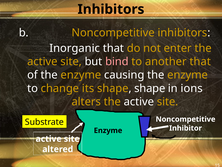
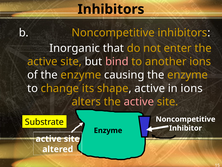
another that: that -> ions (200, 61)
shape shape: shape -> active (150, 88)
active colour: white -> pink (139, 101)
